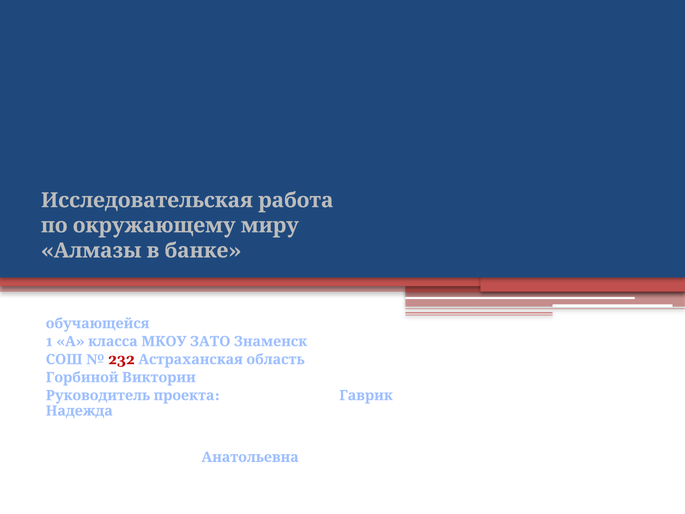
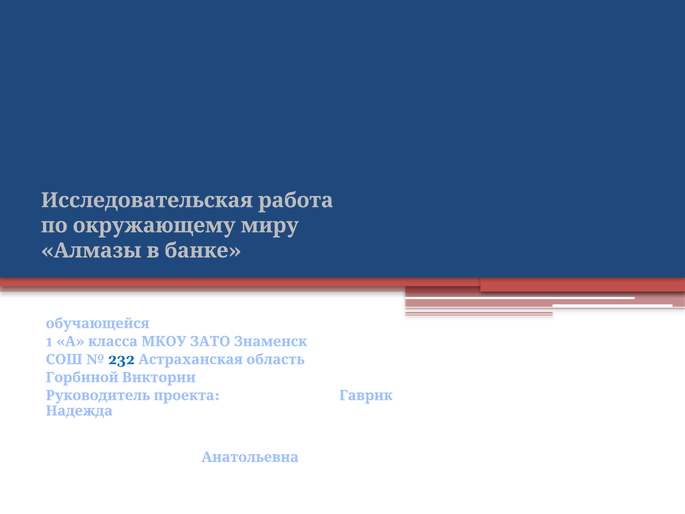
232 colour: red -> blue (121, 359)
